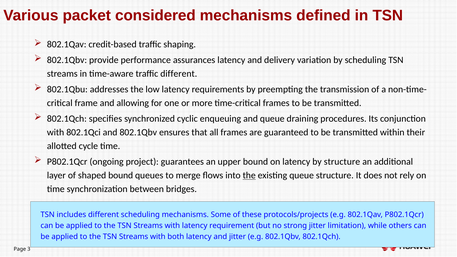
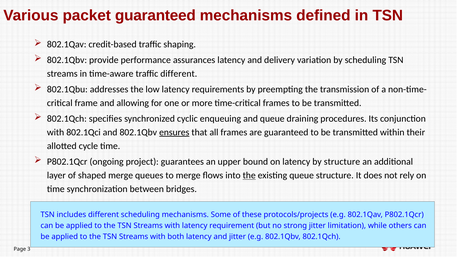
packet considered: considered -> guaranteed (155, 16)
ensures underline: none -> present (174, 132)
shaped bound: bound -> merge (121, 175)
